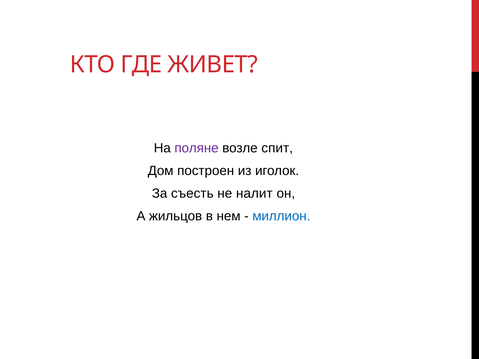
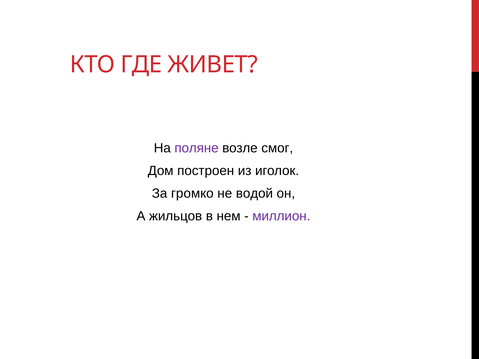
спит: спит -> смог (277, 148)
съесть: съесть -> громко (192, 194)
налит: налит -> водой (254, 194)
миллион colour: blue -> purple (281, 216)
